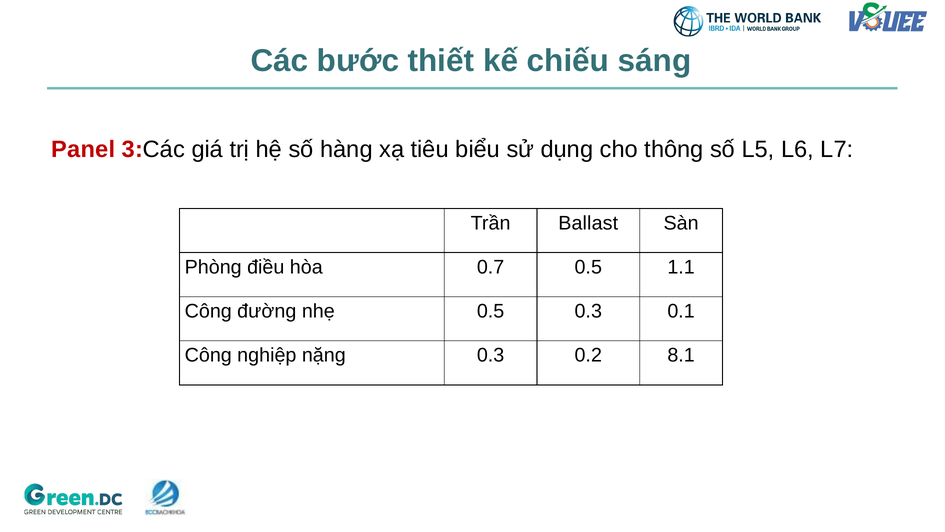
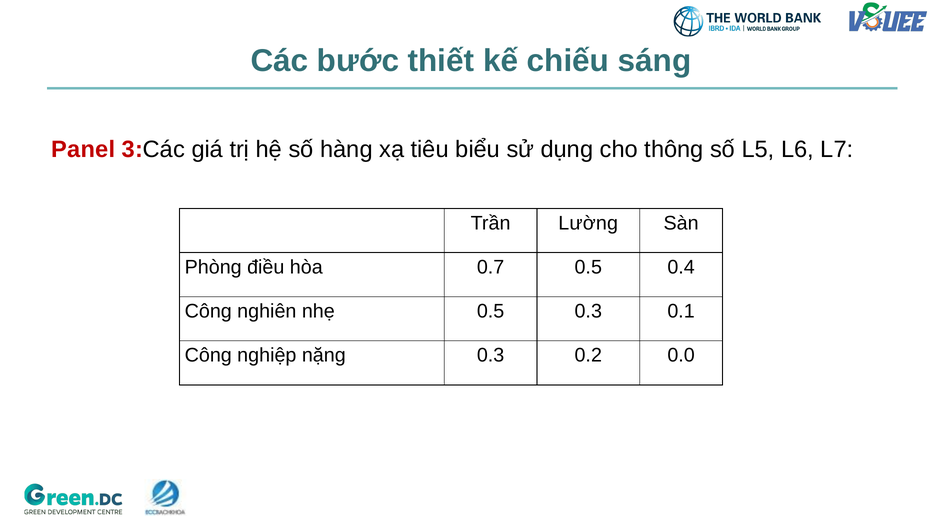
Ballast: Ballast -> Lường (588, 223)
1.1: 1.1 -> 0.4 (681, 267)
đường: đường -> nghiên (267, 311)
8.1: 8.1 -> 0.0 (681, 355)
